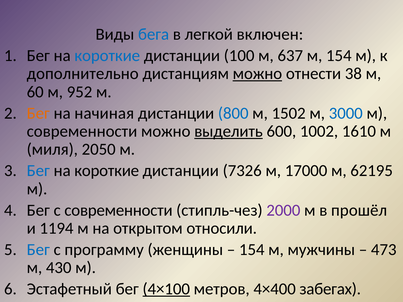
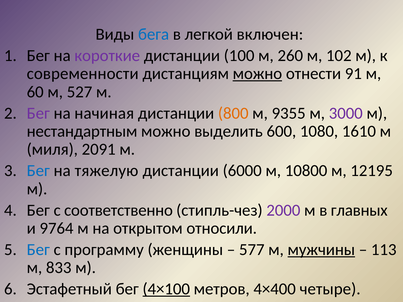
короткие colour: blue -> purple (107, 56)
637: 637 -> 260 (290, 56)
м 154: 154 -> 102 (339, 56)
дополнительно: дополнительно -> современности (83, 74)
38: 38 -> 91 (353, 74)
952: 952 -> 527 (80, 92)
Бег colour: orange -> purple (38, 113)
800 colour: blue -> orange (233, 113)
1502: 1502 -> 9355 (289, 113)
3000 colour: blue -> purple (346, 113)
современности: современности -> нестандартным (82, 131)
выделить underline: present -> none (229, 131)
1002: 1002 -> 1080 (319, 131)
2050: 2050 -> 2091 (99, 150)
короткие: короткие -> тяжелую (107, 171)
7326: 7326 -> 6000 (242, 171)
17000: 17000 -> 10800 (306, 171)
62195: 62195 -> 12195 (372, 171)
с современности: современности -> соответственно (119, 210)
прошёл: прошёл -> главных (359, 210)
1194: 1194 -> 9764 (57, 229)
154: 154 -> 577 (252, 250)
мужчины underline: none -> present (321, 250)
473: 473 -> 113 (384, 250)
430: 430 -> 833 (59, 268)
забегах: забегах -> четыре (330, 289)
